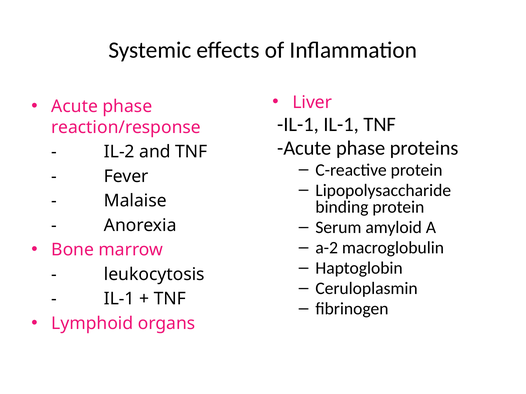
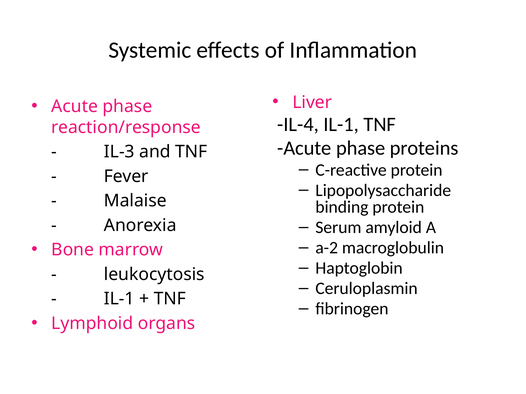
IL-1: IL-1 -> IL-4 (298, 125)
IL-2: IL-2 -> IL-3 (119, 152)
